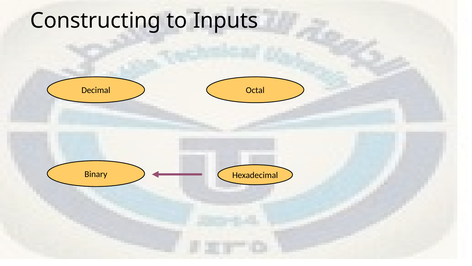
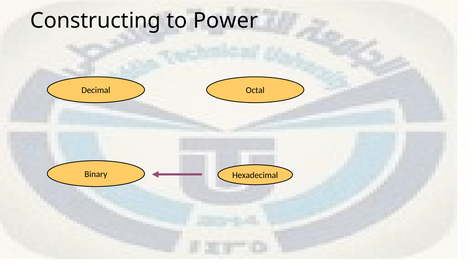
Inputs: Inputs -> Power (225, 21)
